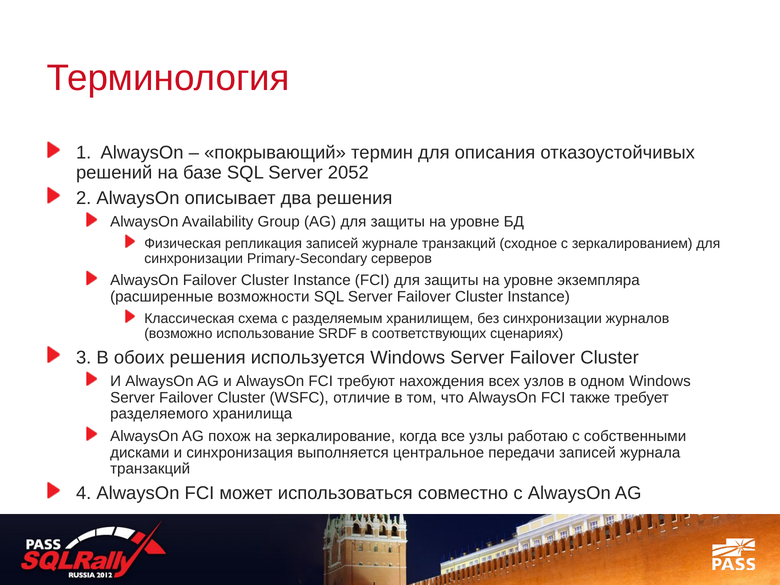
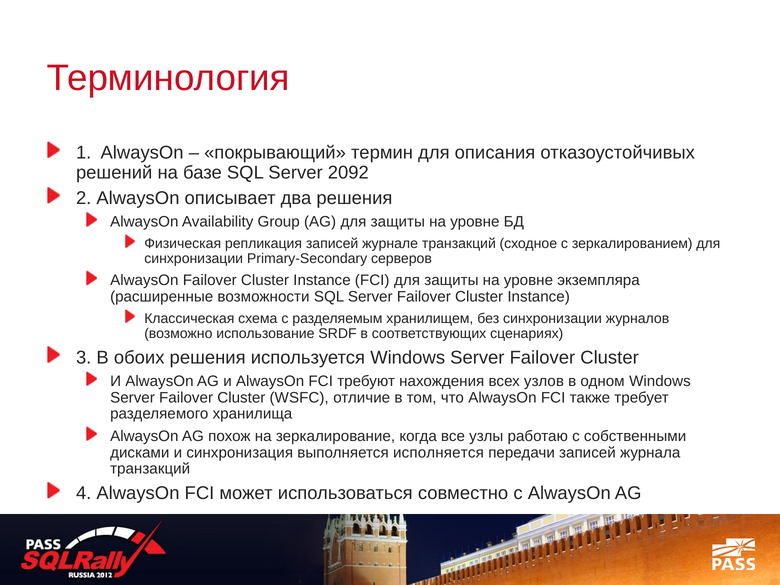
2052: 2052 -> 2092 (348, 173)
центральное: центральное -> исполняется (438, 453)
